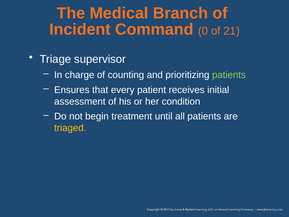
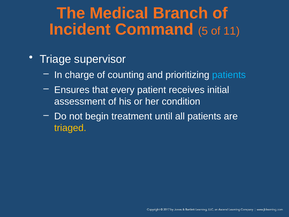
0: 0 -> 5 (203, 31)
21: 21 -> 11 (232, 31)
patients colour: light green -> light blue (229, 75)
